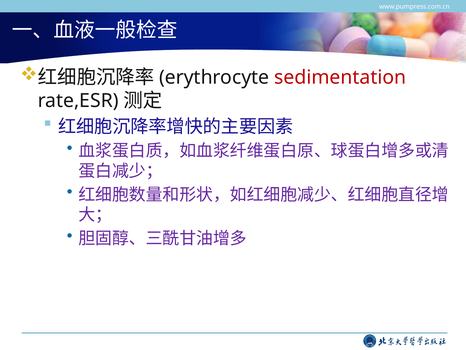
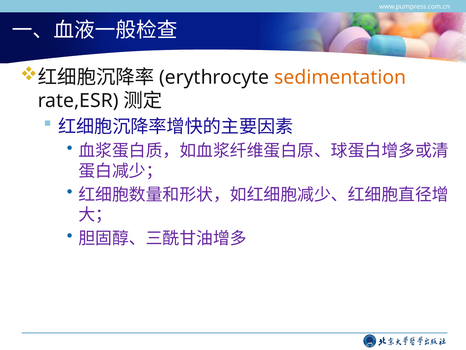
sedimentation colour: red -> orange (340, 77)
